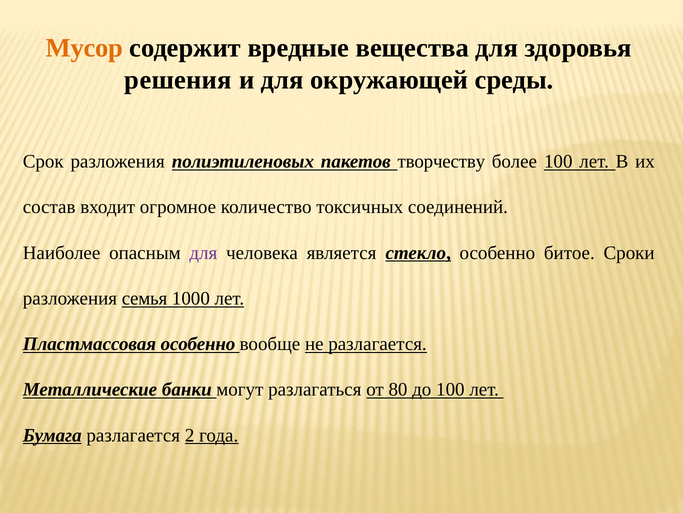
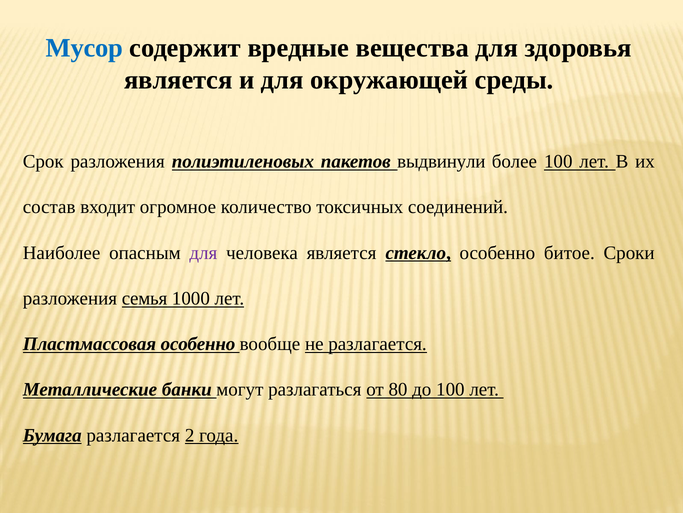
Мусор colour: orange -> blue (84, 48)
решения: решения -> является (178, 80)
творчеству: творчеству -> выдвинули (441, 161)
